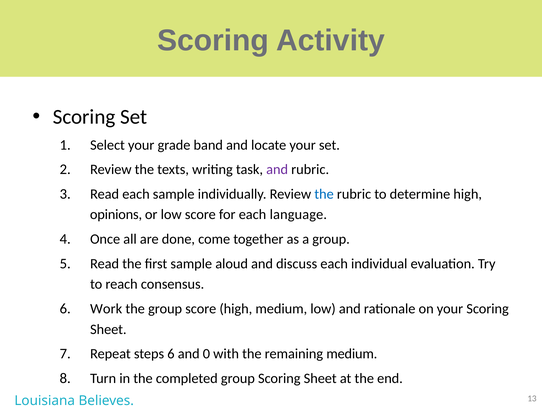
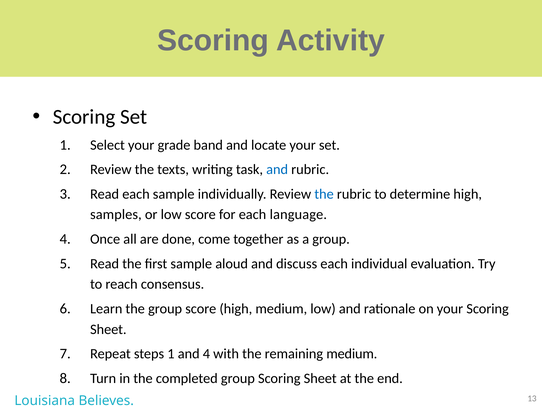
and colour: purple -> blue (277, 169)
opinions: opinions -> samples (116, 214)
Work: Work -> Learn (106, 308)
steps 6: 6 -> 1 (171, 353)
and 0: 0 -> 4 (206, 353)
